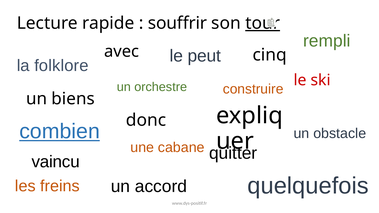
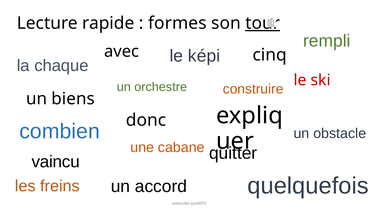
souffrir: souffrir -> formes (177, 23)
peut: peut -> képi (204, 56)
folklore: folklore -> chaque (61, 66)
combien underline: present -> none (60, 132)
